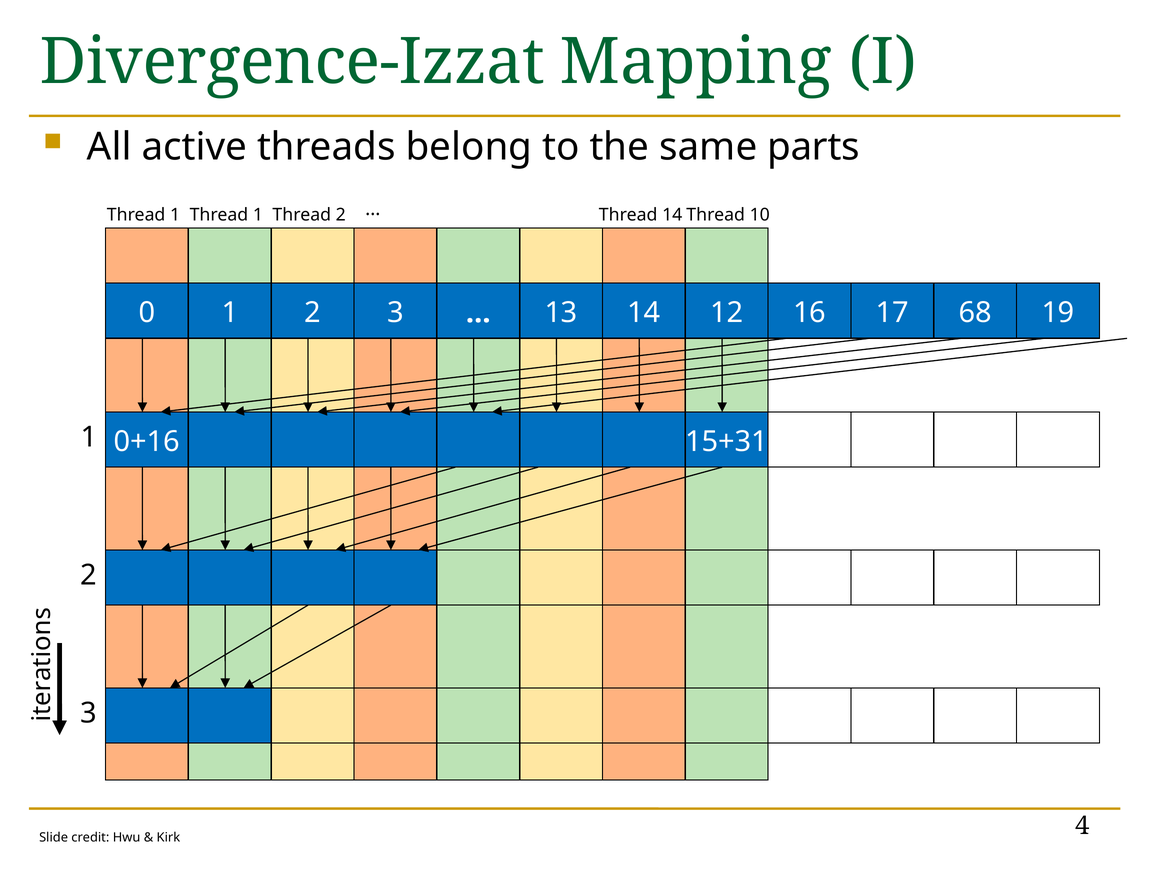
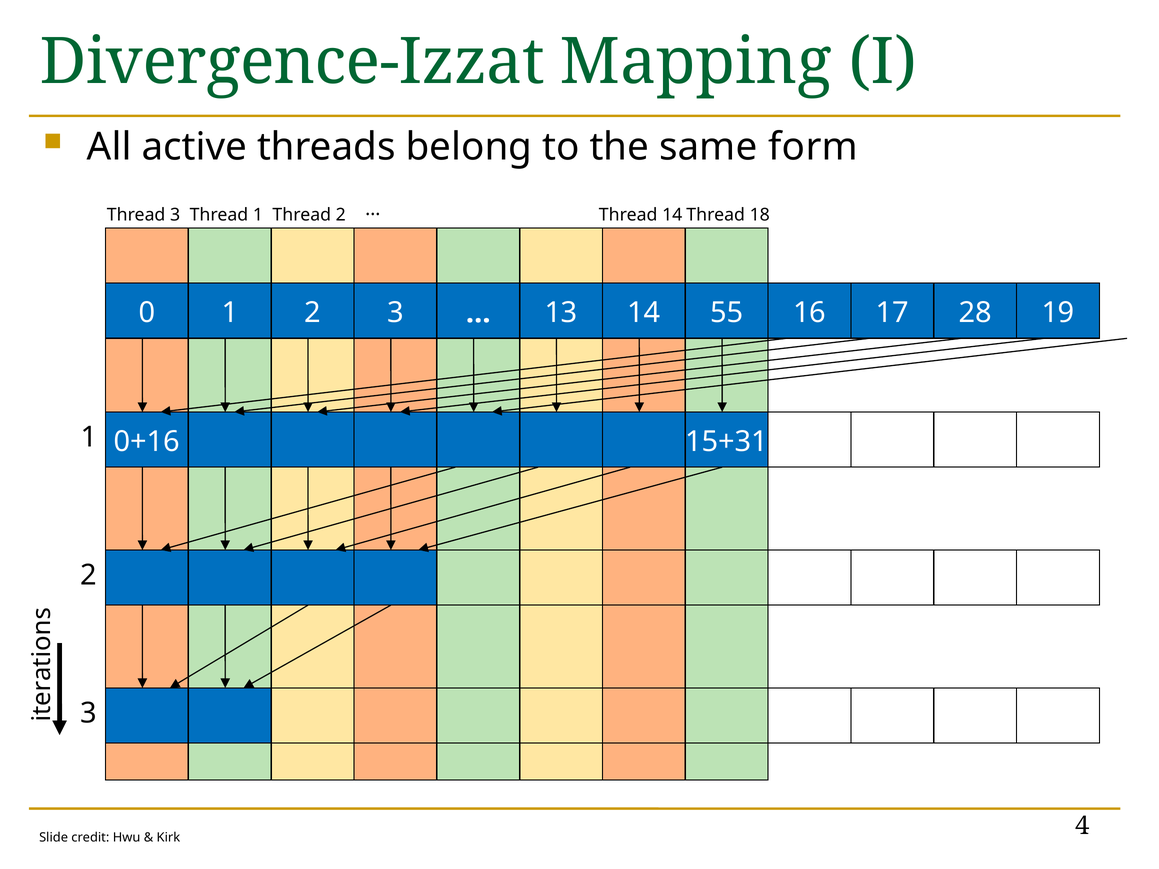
parts: parts -> form (813, 147)
1: 1 -> 3 (175, 215)
10: 10 -> 18 (760, 215)
12: 12 -> 55 (727, 313)
68: 68 -> 28 (975, 313)
